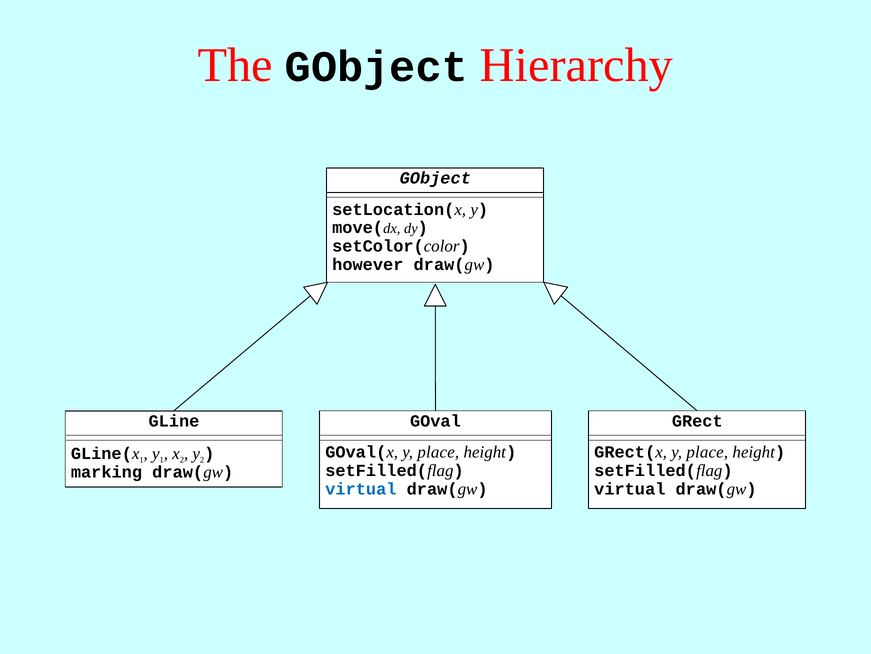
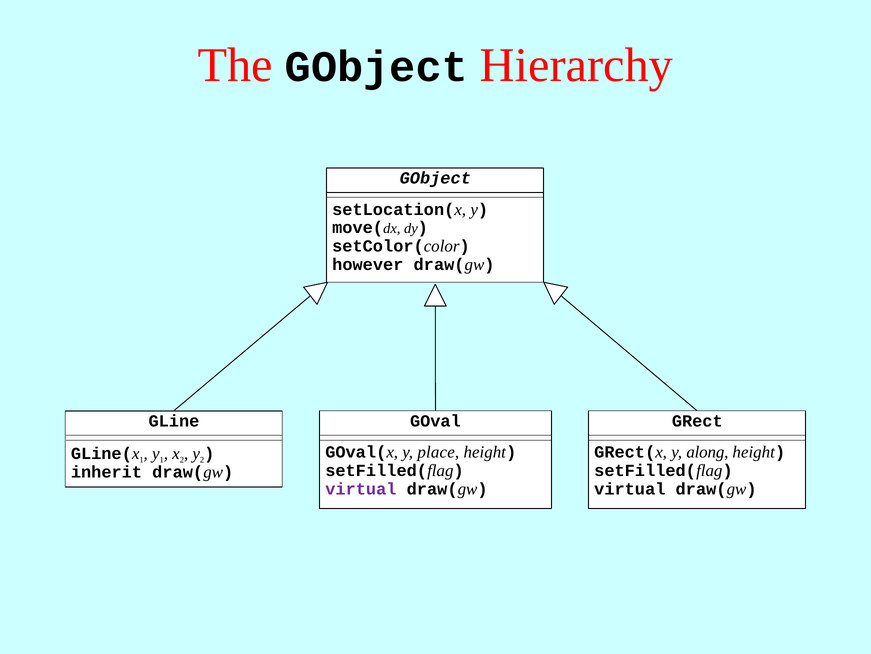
GRect(x y place: place -> along (707, 452)
marking: marking -> inherit (106, 472)
virtual colour: blue -> purple (361, 488)
